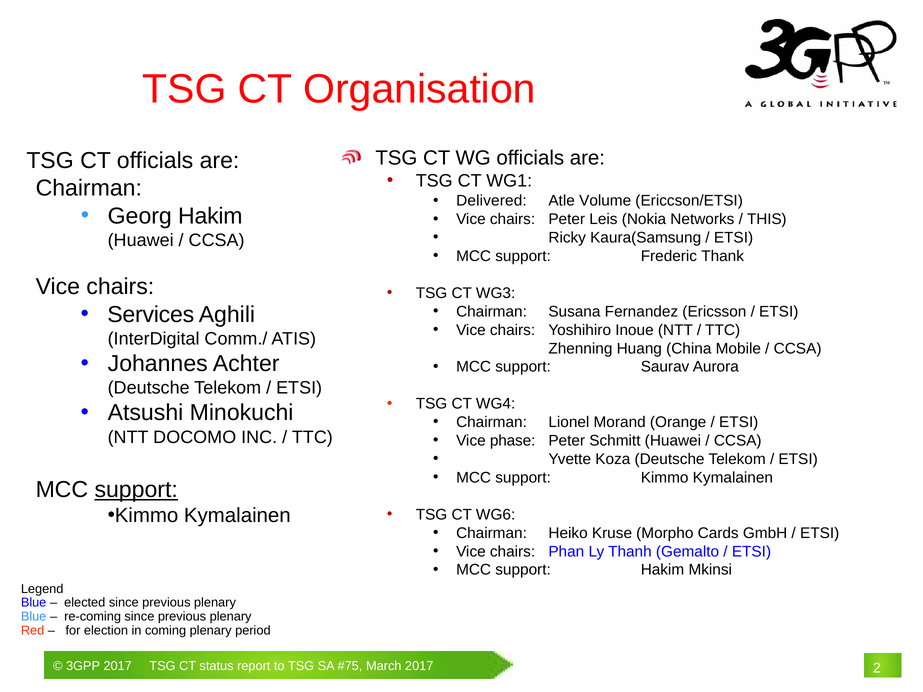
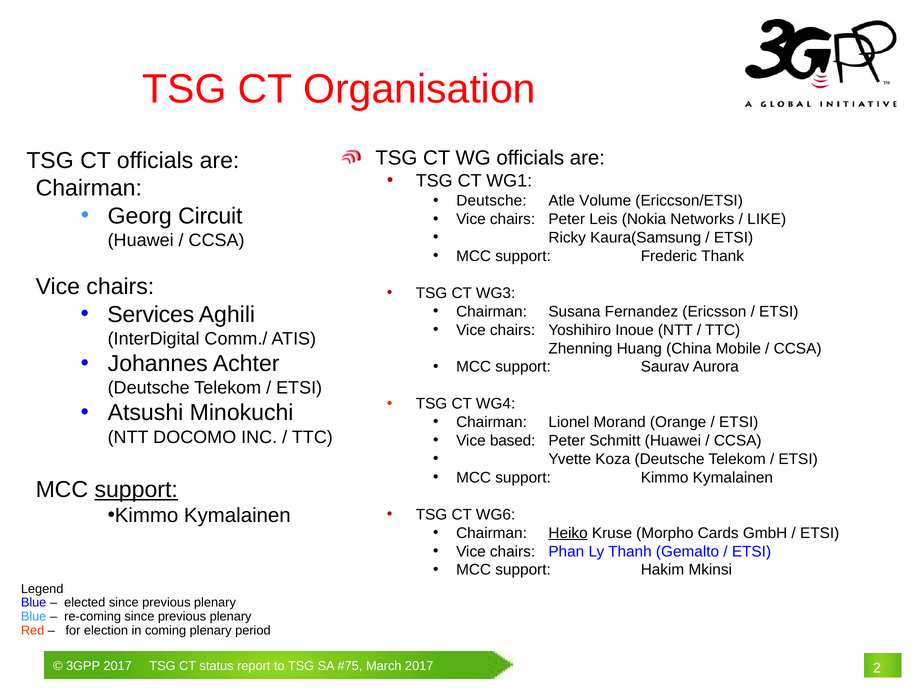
Delivered: Delivered -> Deutsche (491, 201)
Georg Hakim: Hakim -> Circuit (210, 216)
THIS: THIS -> LIKE (767, 219)
phase: phase -> based (513, 441)
Heiko underline: none -> present (568, 533)
